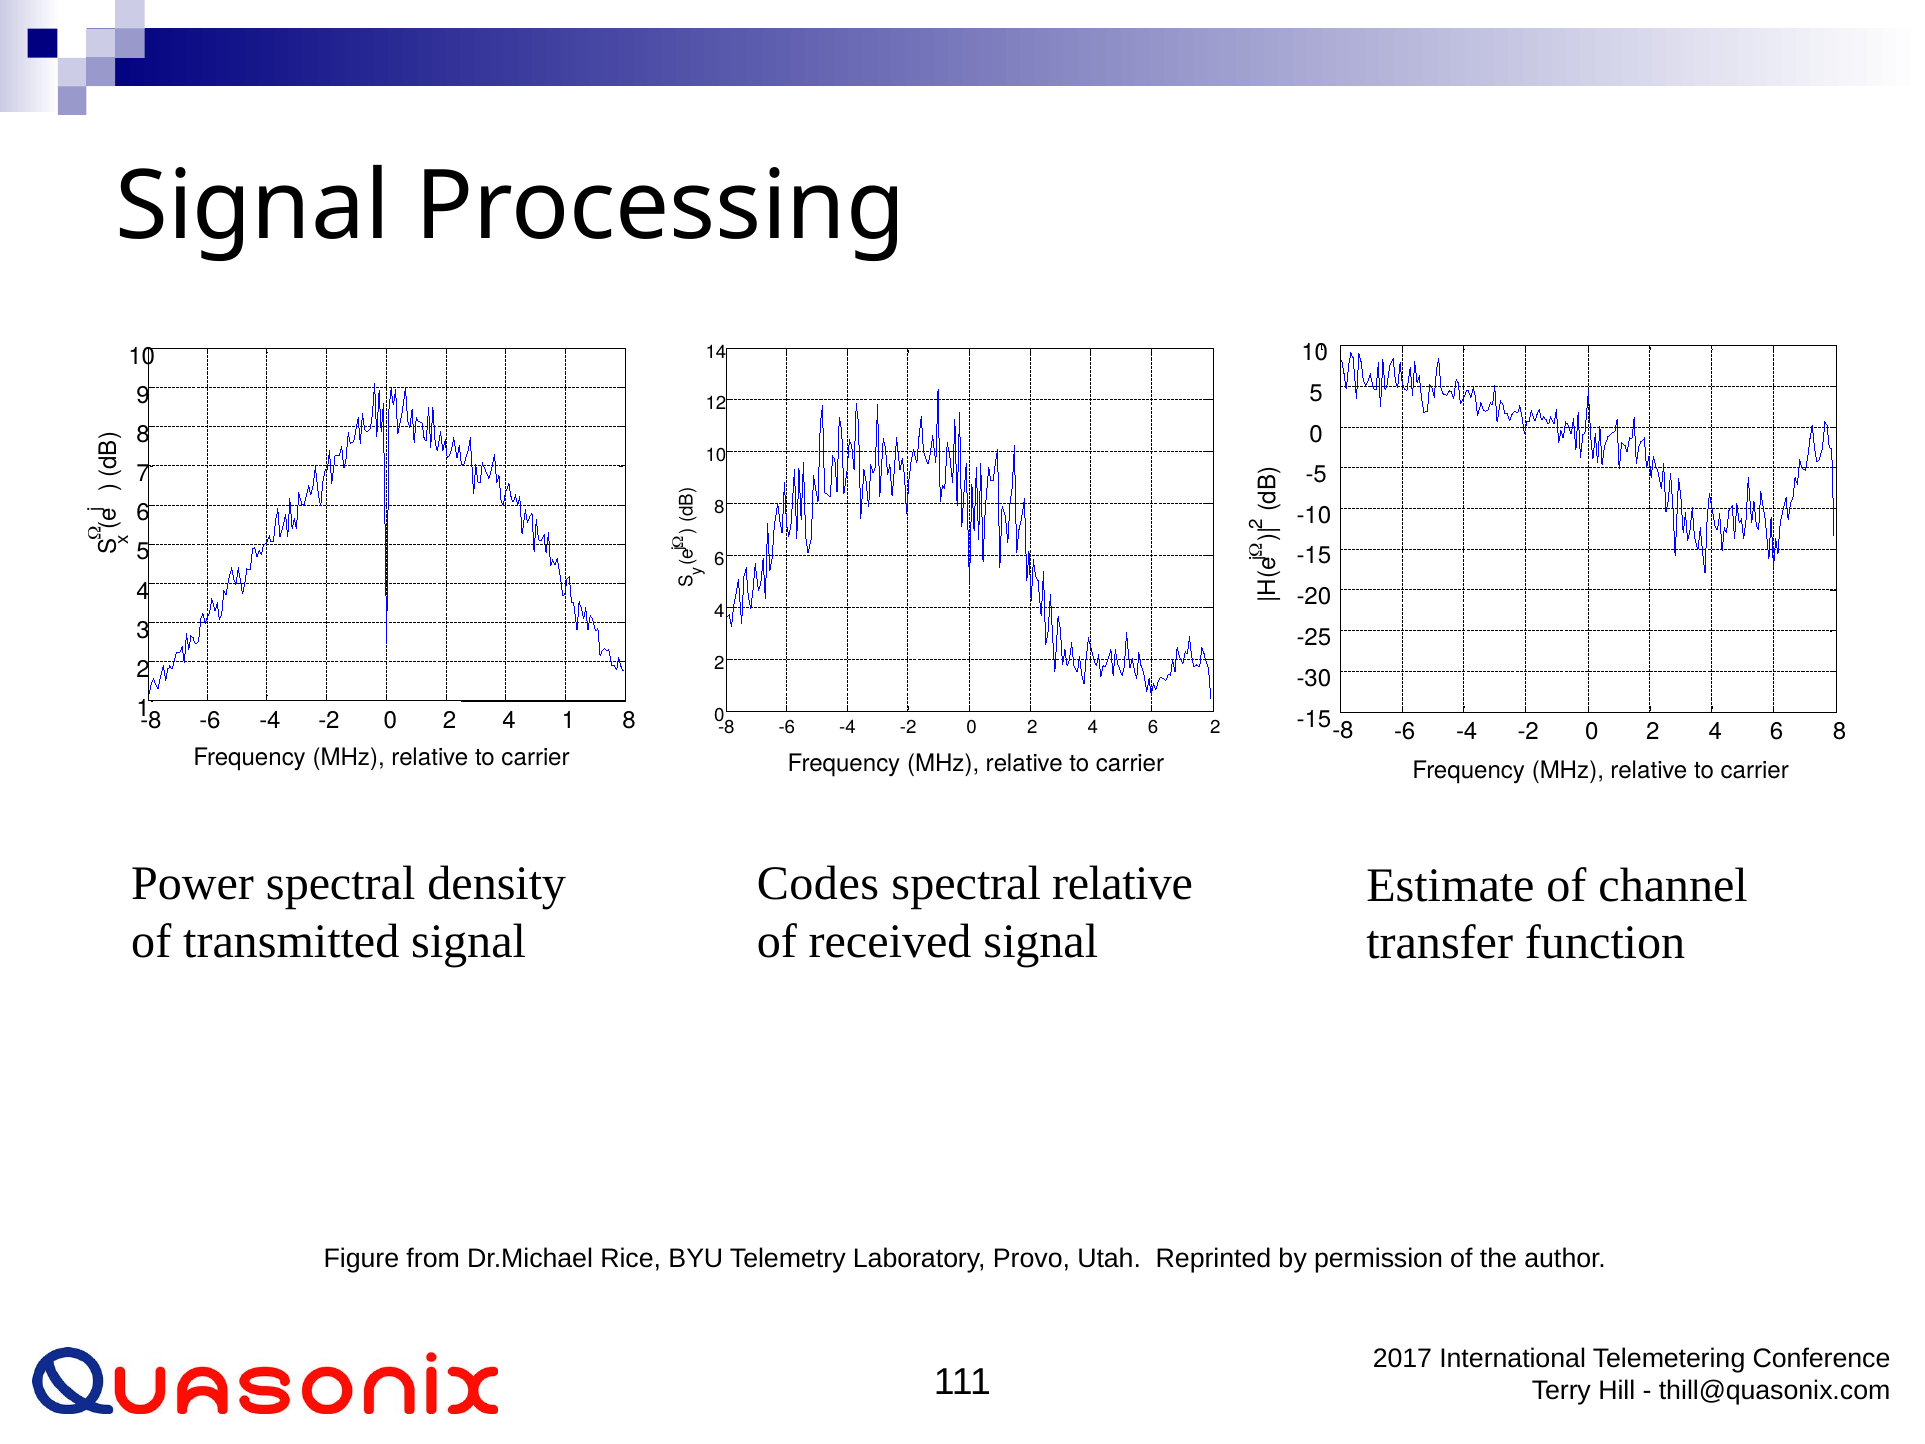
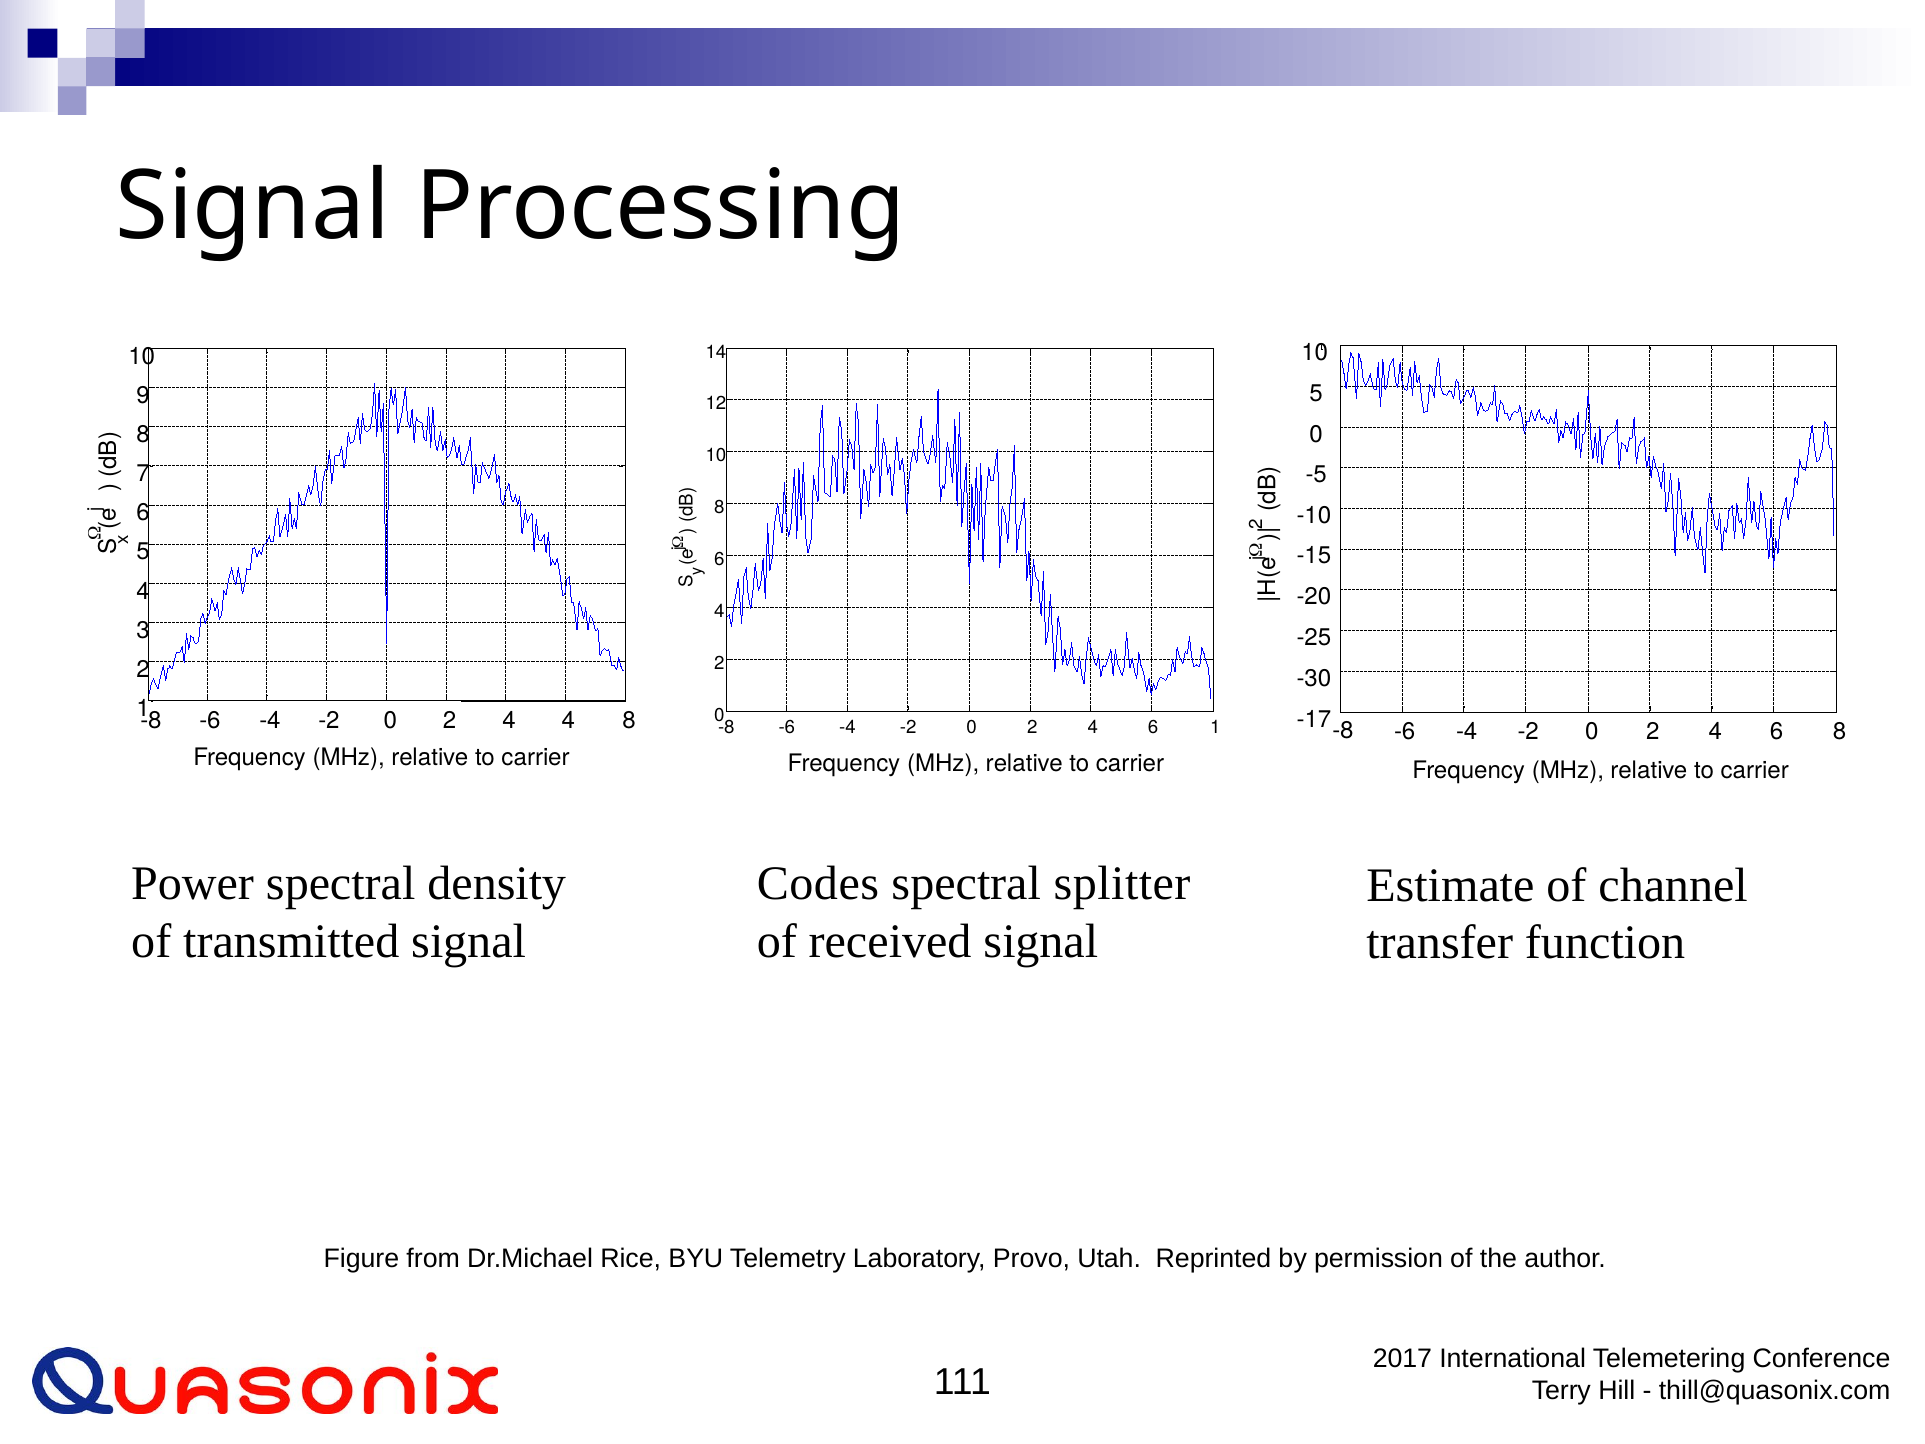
-15: -15 -> -17 (1314, 719)
4 1: 1 -> 4 (568, 720)
6 2: 2 -> 1 (1215, 727)
spectral relative: relative -> splitter (1122, 884)
